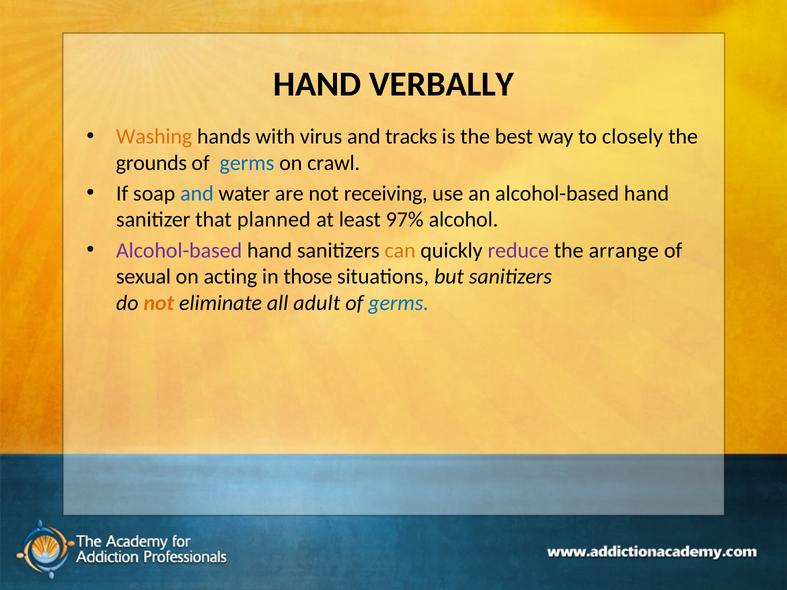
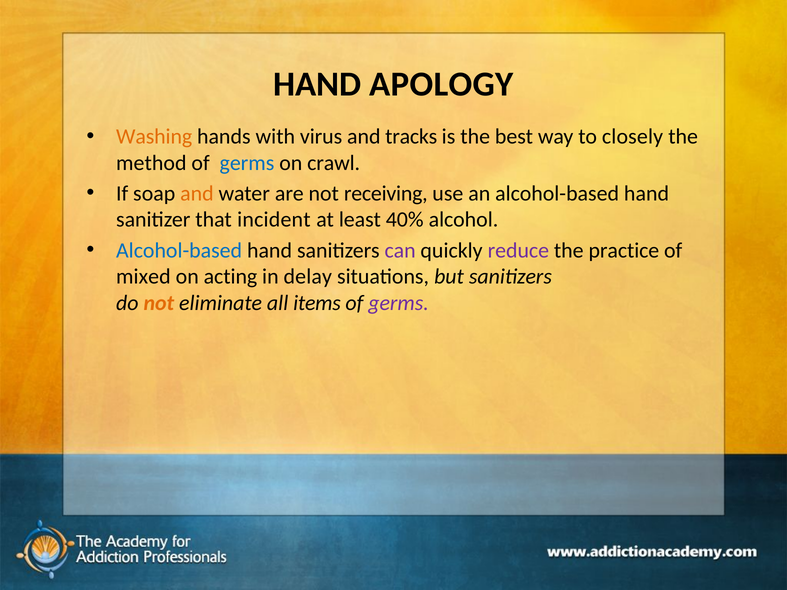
VERBALLY: VERBALLY -> APOLOGY (441, 84)
grounds: grounds -> method (151, 163)
and colour: blue -> orange (197, 194)
planned: planned -> incident (274, 220)
97%: 97% -> 40% (405, 220)
Alcohol-based colour: purple -> blue (179, 251)
can colour: orange -> purple (400, 251)
arrange: arrange -> practice (624, 251)
sexual: sexual -> mixed (143, 277)
those: those -> delay (308, 277)
adult: adult -> items (317, 303)
germs colour: blue -> purple (399, 303)
